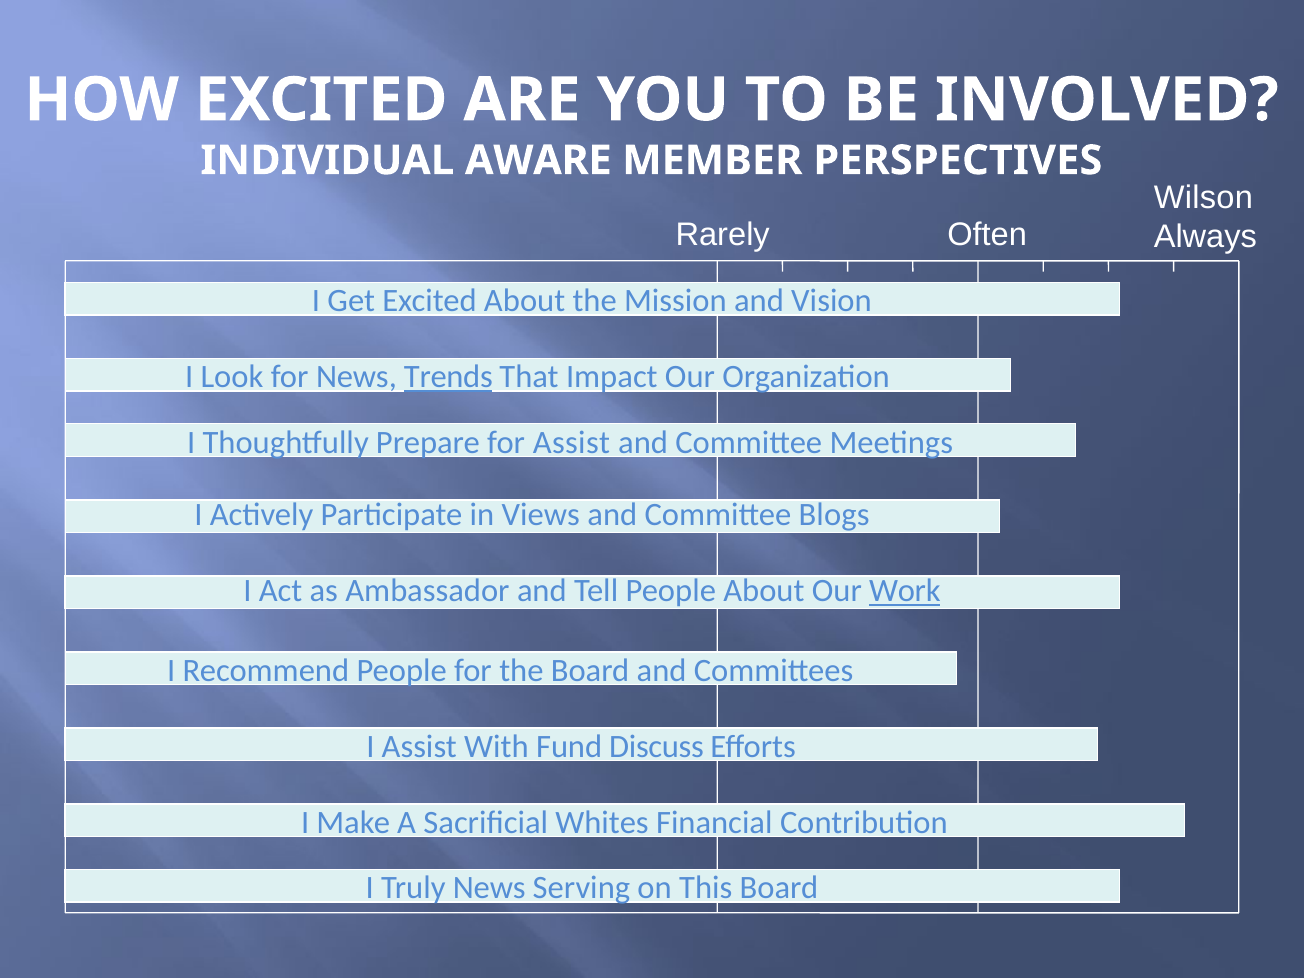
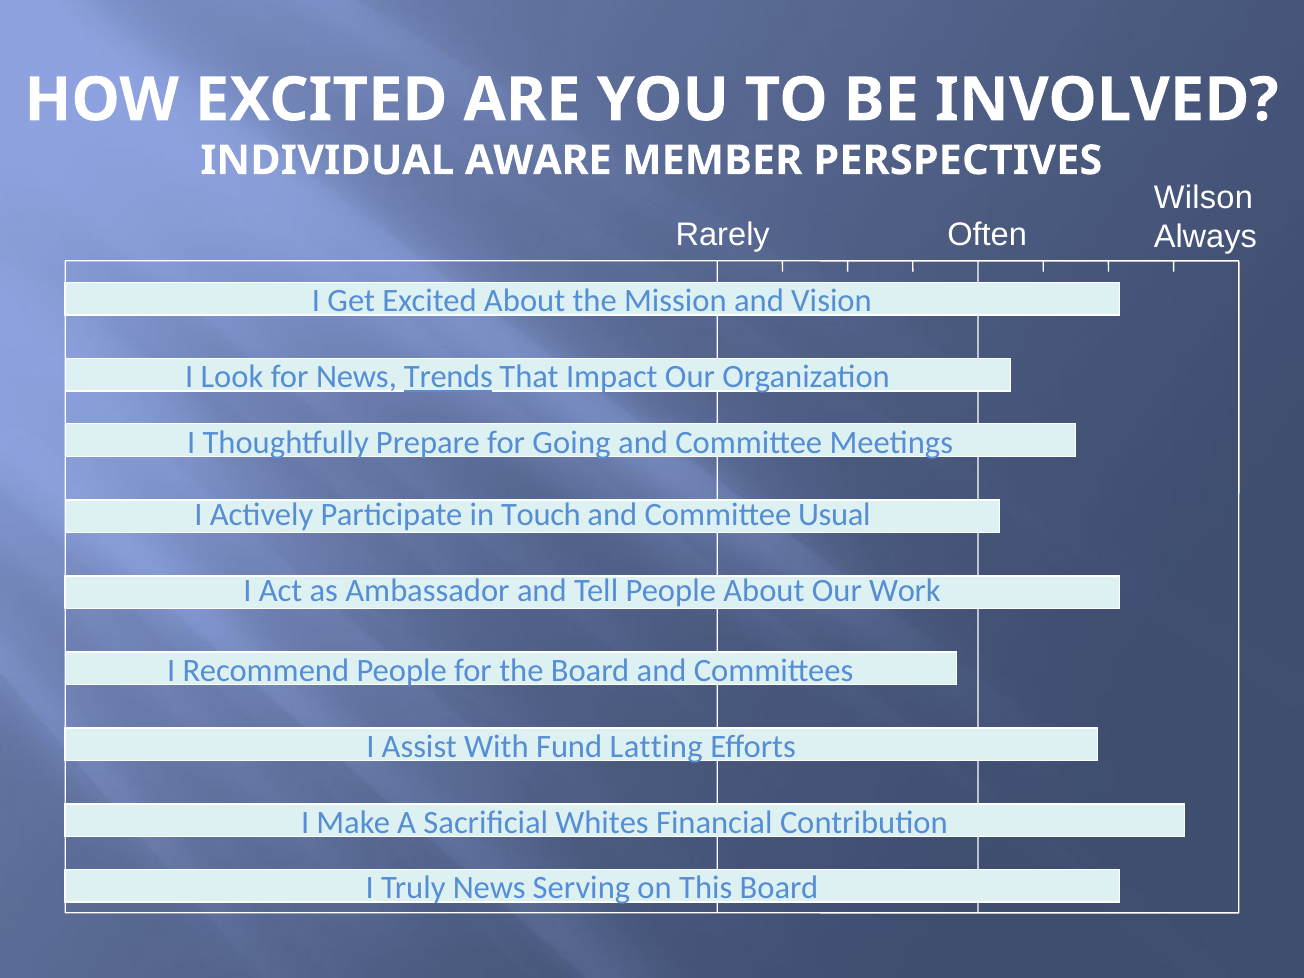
for Assist: Assist -> Going (572, 442)
Views: Views -> Touch (541, 515)
Blogs: Blogs -> Usual (834, 515)
Work underline: present -> none (905, 591)
Discuss: Discuss -> Latting (656, 747)
